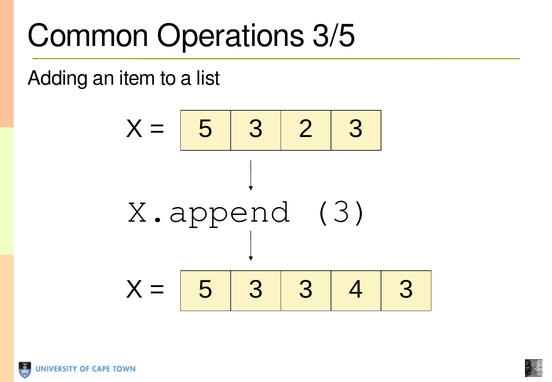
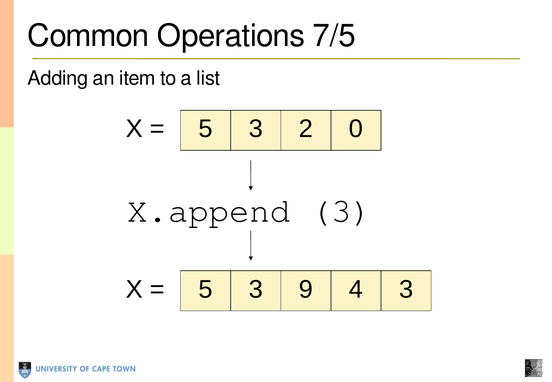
3/5: 3/5 -> 7/5 (334, 36)
2 3: 3 -> 0 (356, 129)
3 3: 3 -> 9 (306, 289)
